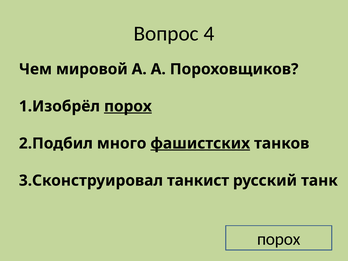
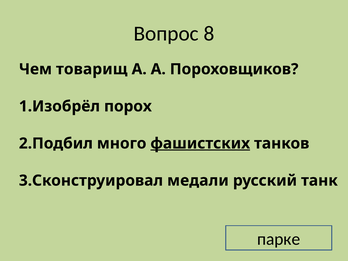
4: 4 -> 8 (209, 34)
мировой: мировой -> товарищ (92, 69)
порох underline: present -> none (128, 106)
танкист: танкист -> медали (198, 181)
порох: порох -> парке (279, 239)
